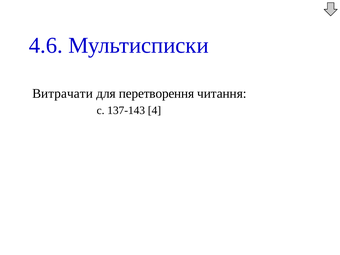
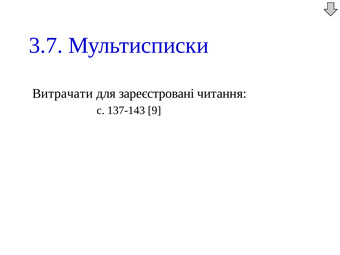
4.6: 4.6 -> 3.7 (46, 45)
перетворення: перетворення -> зареєстровані (157, 93)
4: 4 -> 9 (154, 111)
